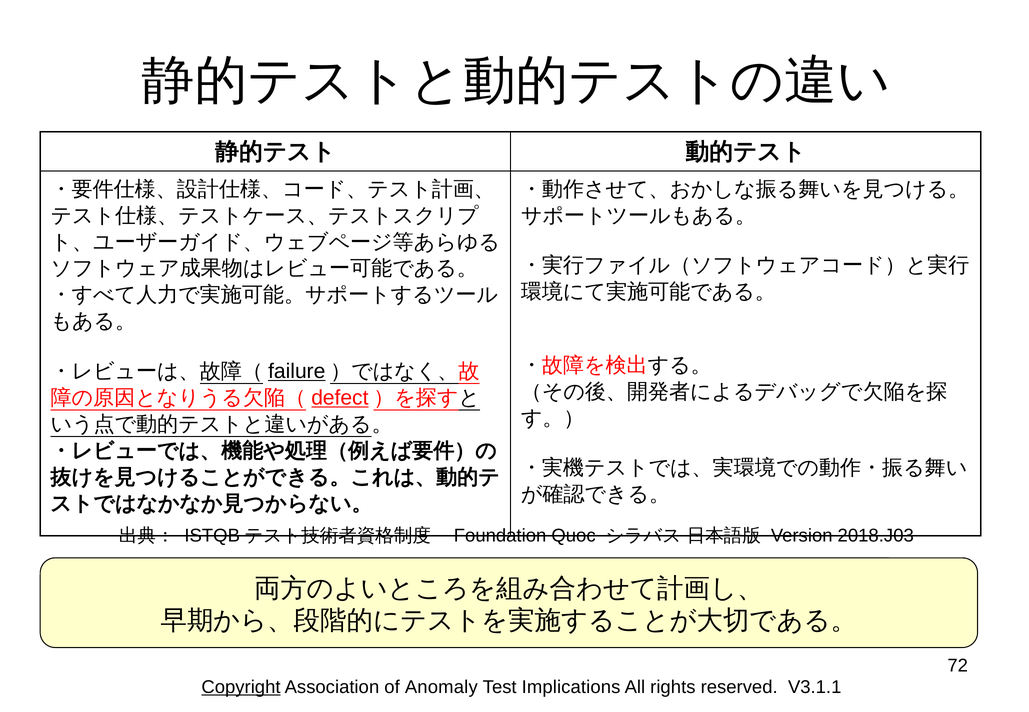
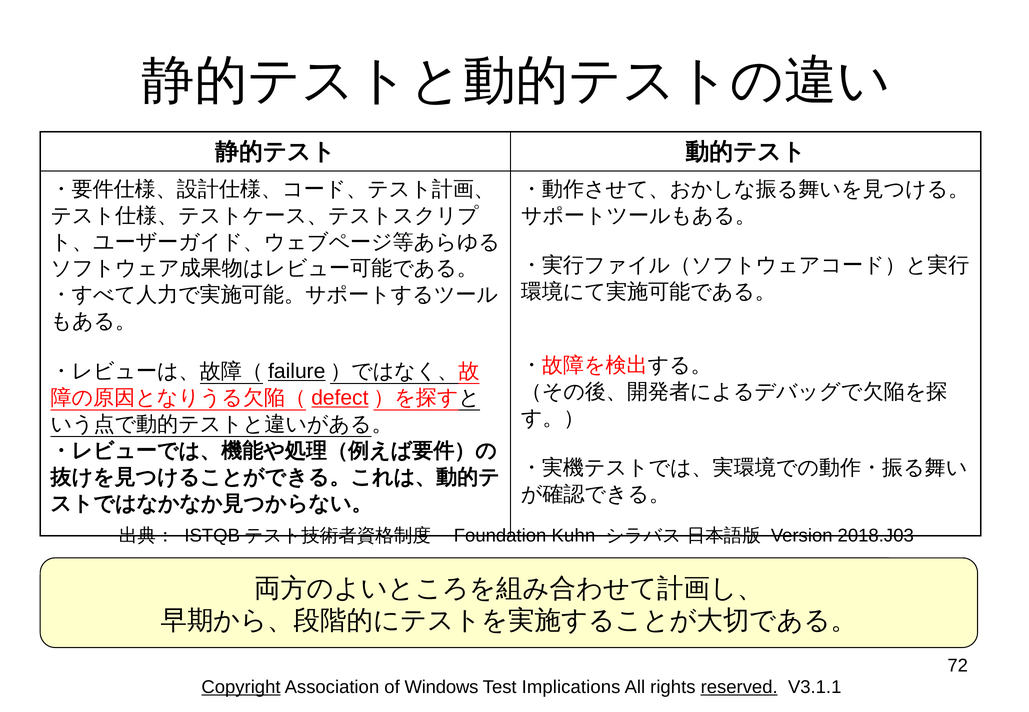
Quoc: Quoc -> Kuhn (573, 536)
Anomaly: Anomaly -> Windows (441, 687)
reserved underline: none -> present (739, 687)
